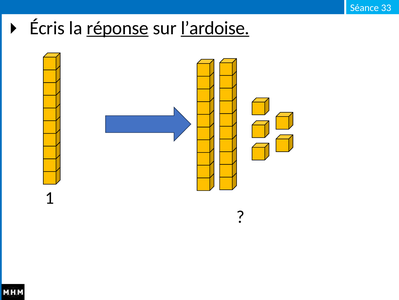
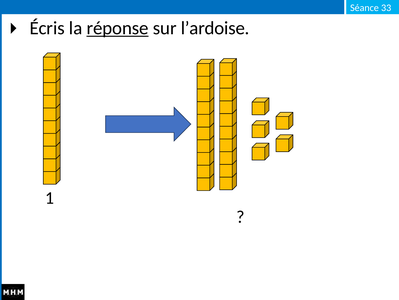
l’ardoise underline: present -> none (215, 28)
